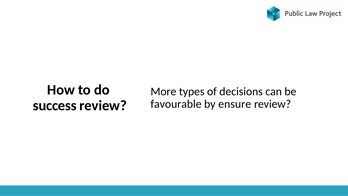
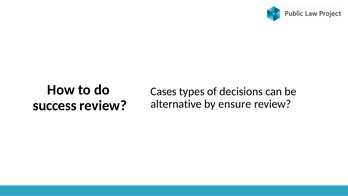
More: More -> Cases (163, 91)
favourable: favourable -> alternative (176, 104)
